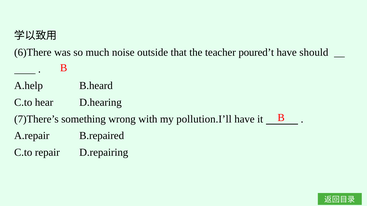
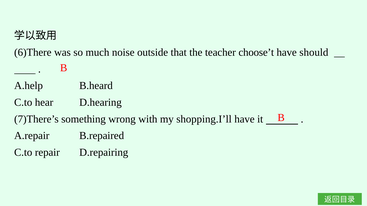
poured’t: poured’t -> choose’t (256, 52)
pollution.I’ll: pollution.I’ll -> shopping.I’ll (204, 119)
